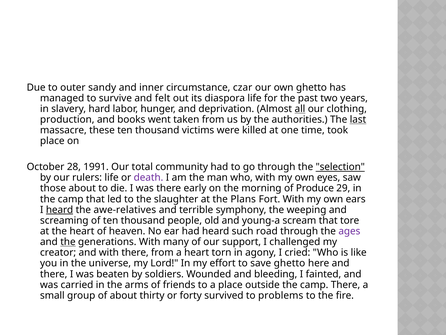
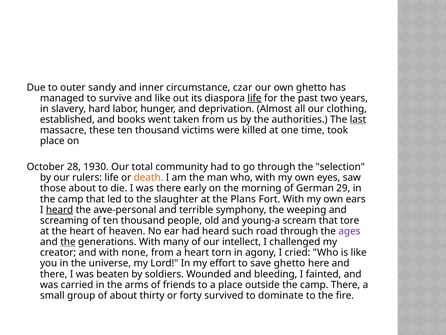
and felt: felt -> like (163, 98)
life underline: none -> present (255, 98)
all underline: present -> none (300, 109)
production: production -> established (67, 119)
1991: 1991 -> 1930 (96, 167)
selection underline: present -> none (340, 167)
death colour: purple -> orange (149, 177)
Produce: Produce -> German (315, 188)
awe-relatives: awe-relatives -> awe-personal (125, 209)
support: support -> intellect (242, 242)
with there: there -> none (135, 252)
problems: problems -> dominate (281, 295)
